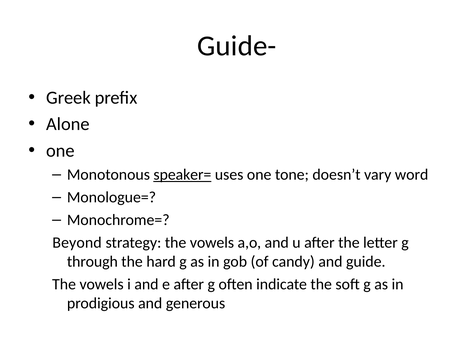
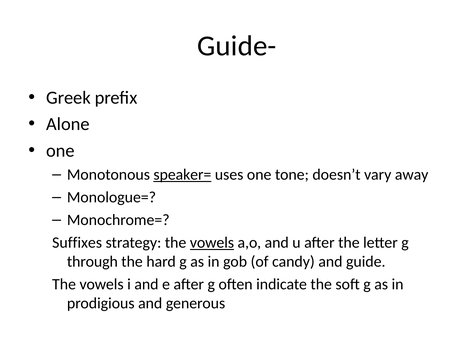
word: word -> away (412, 174)
Beyond: Beyond -> Suffixes (77, 242)
vowels underline: none -> present (212, 242)
